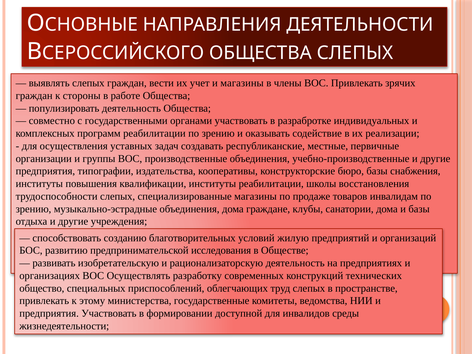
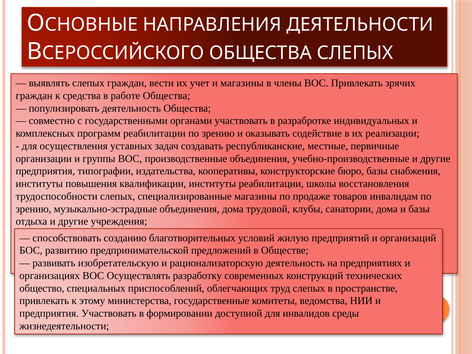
стороны: стороны -> средства (82, 96)
граждане: граждане -> трудовой (268, 209)
исследования: исследования -> предложений (221, 251)
